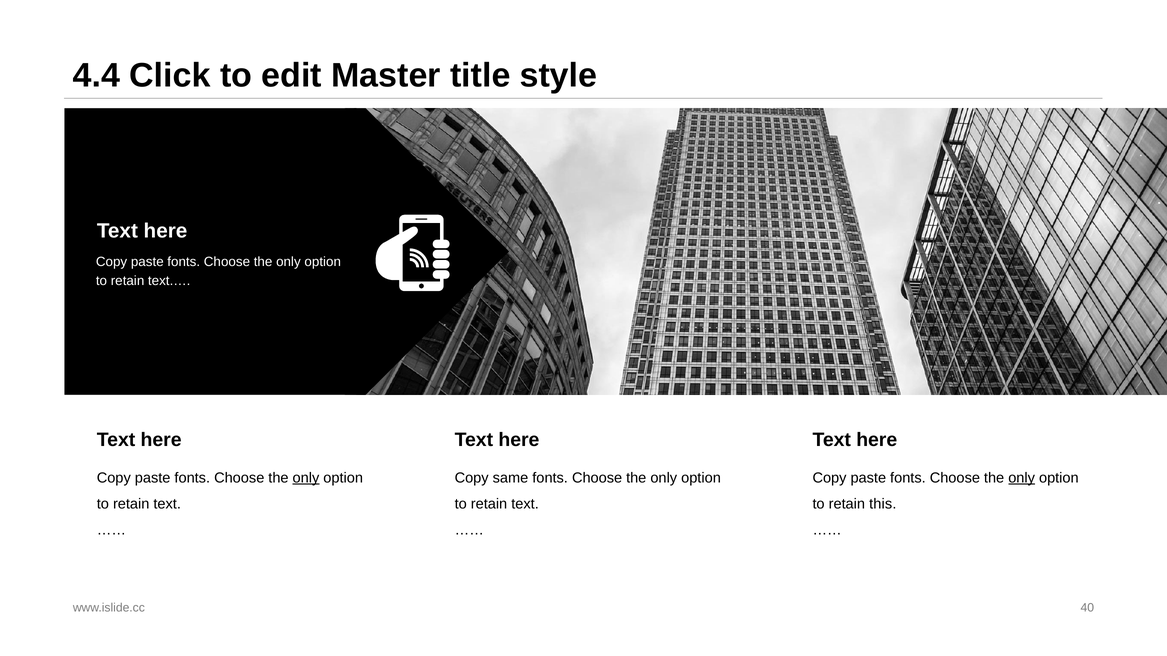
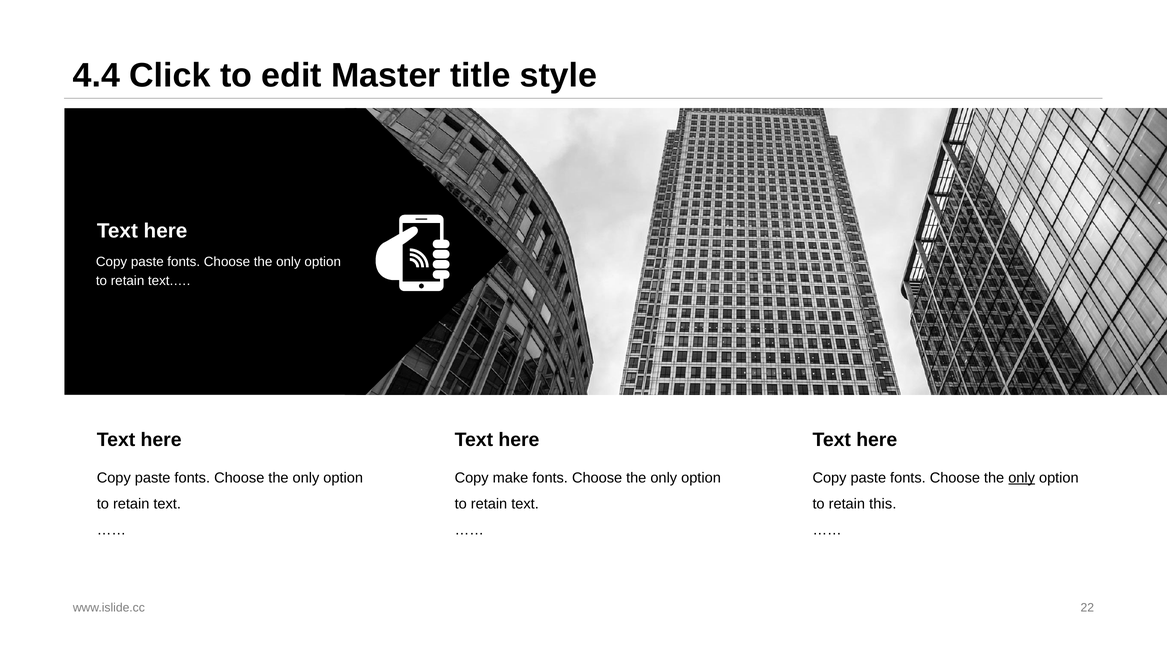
only underline: present -> none (306, 478)
same: same -> make (511, 478)
40: 40 -> 22 (1087, 608)
